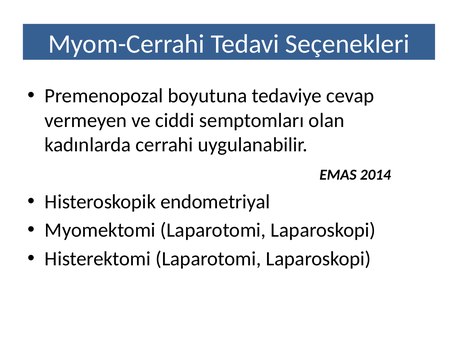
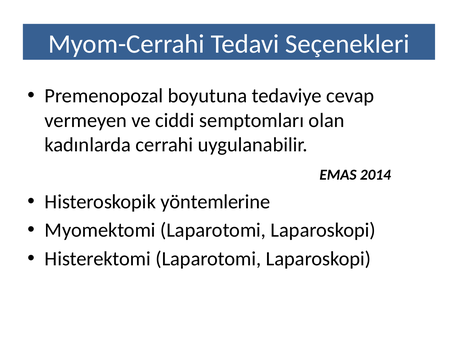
endometriyal: endometriyal -> yöntemlerine (215, 202)
